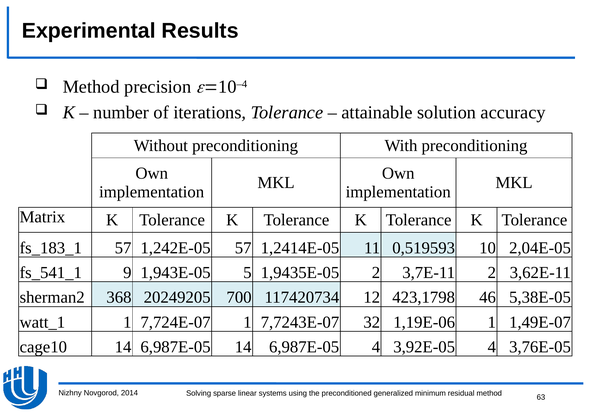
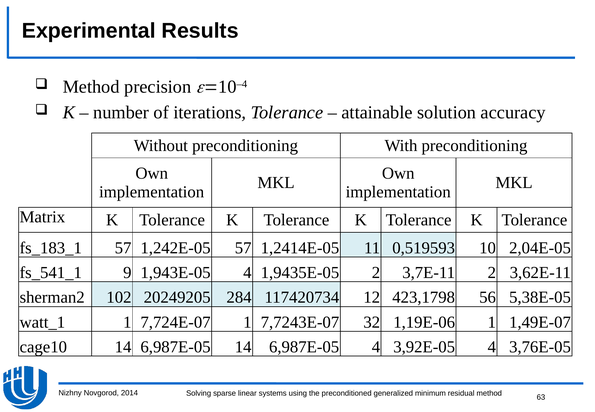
1,943E-05 5: 5 -> 4 (247, 273)
368: 368 -> 102 (119, 297)
700: 700 -> 284 (239, 297)
46: 46 -> 56 (488, 297)
